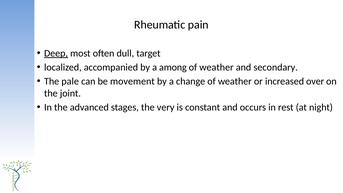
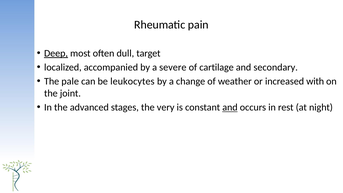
among: among -> severe (173, 67)
weather: weather -> cartilage (217, 67)
movement: movement -> leukocytes (132, 81)
over: over -> with (315, 81)
and underline: none -> present (230, 107)
